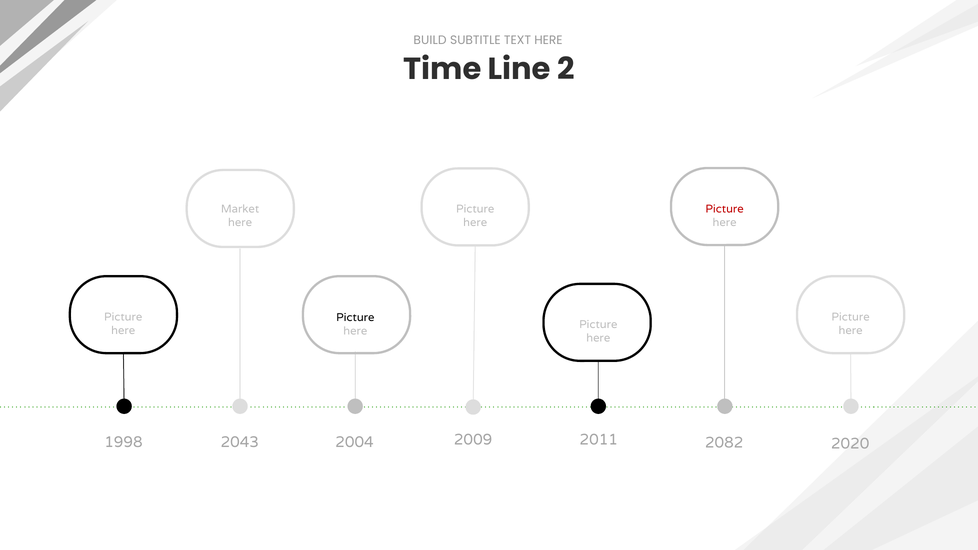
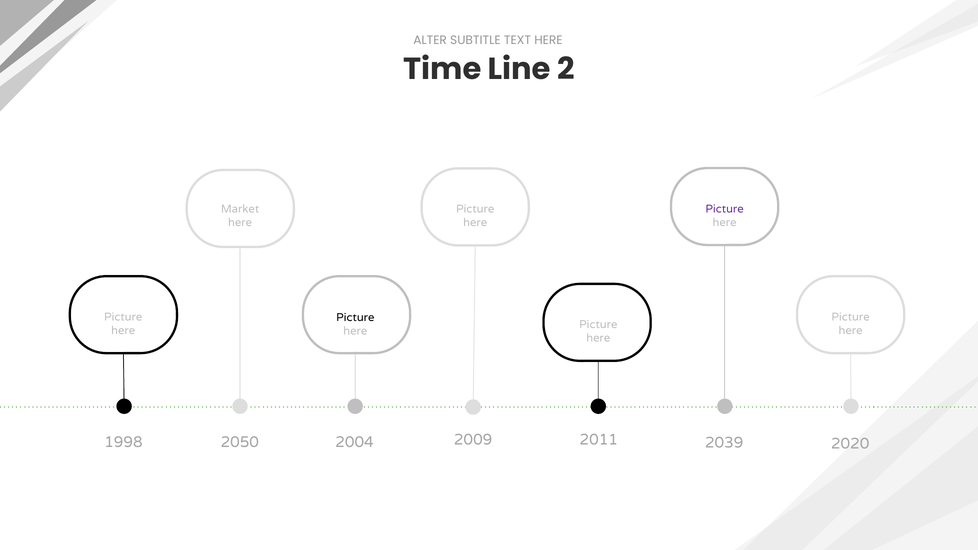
BUILD: BUILD -> ALTER (430, 40)
Picture colour: red -> purple (725, 209)
2043: 2043 -> 2050 (240, 442)
2082: 2082 -> 2039 (724, 443)
